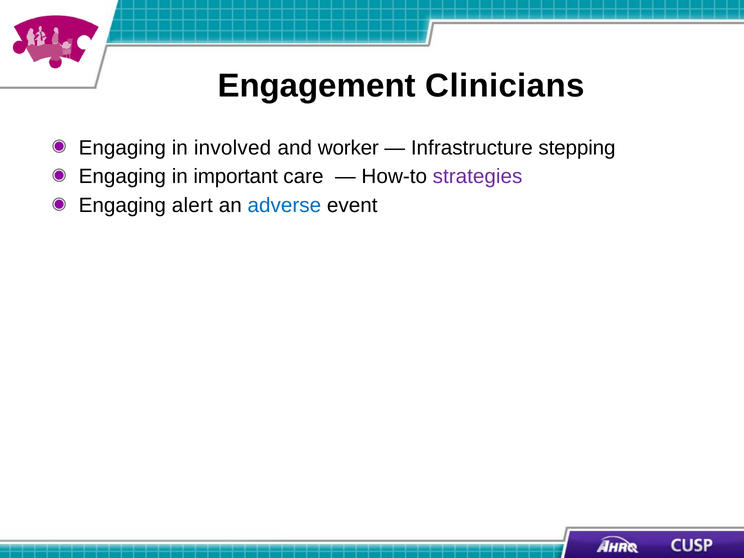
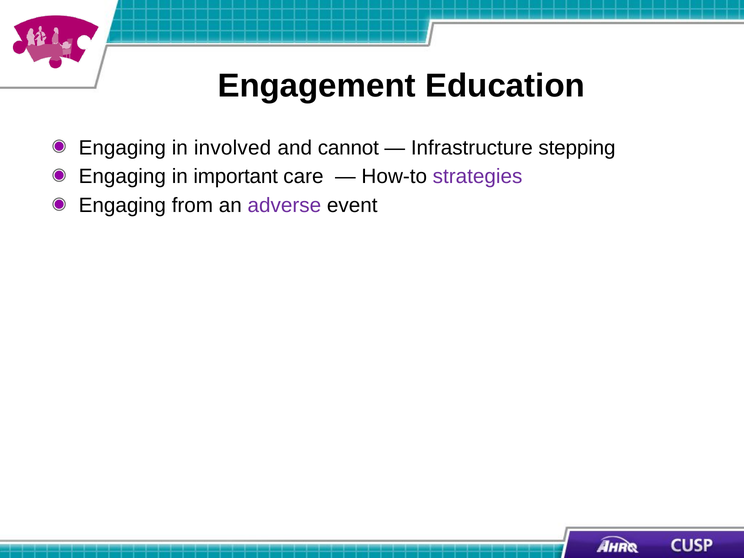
Clinicians: Clinicians -> Education (505, 86)
worker: worker -> cannot (348, 148)
alert: alert -> from (192, 206)
adverse colour: blue -> purple (284, 206)
